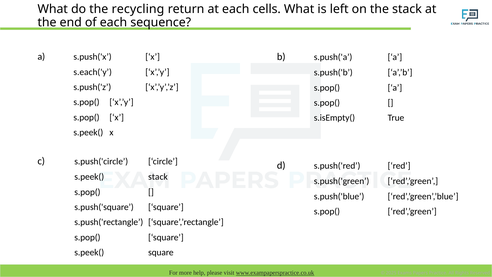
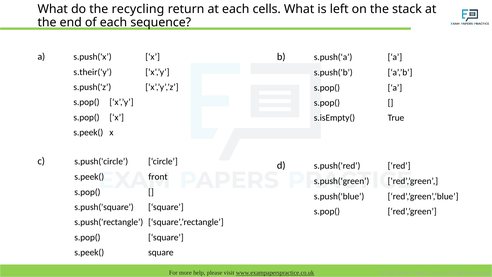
s.each('y: s.each('y -> s.their('y (93, 72)
s.peek( stack: stack -> front (158, 177)
